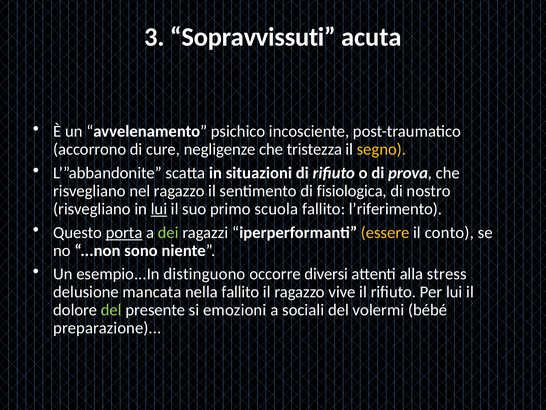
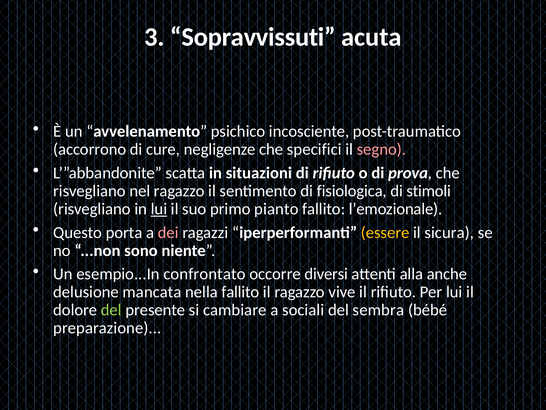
tristezza: tristezza -> specifici (314, 149)
segno colour: yellow -> pink (381, 149)
nostro: nostro -> stimoli (429, 191)
scuola: scuola -> pianto (276, 209)
l’riferimento: l’riferimento -> l’emozionale (396, 209)
porta underline: present -> none (124, 232)
dei colour: light green -> pink (168, 232)
conto: conto -> sicura (449, 232)
distinguono: distinguono -> confrontato (204, 274)
stress: stress -> anche (447, 274)
emozioni: emozioni -> cambiare (235, 310)
volermi: volermi -> sembra (378, 310)
